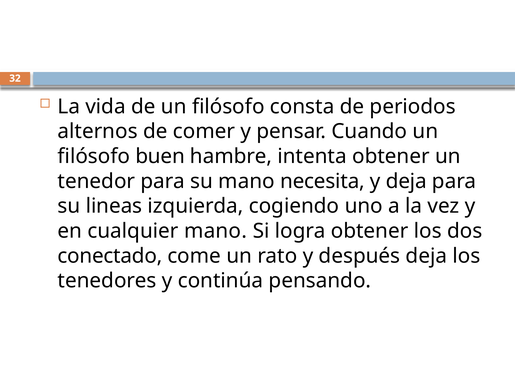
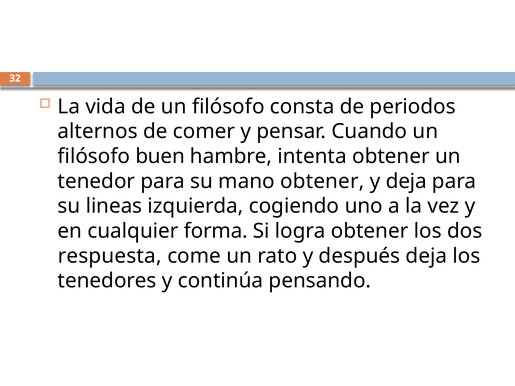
mano necesita: necesita -> obtener (322, 181)
cualquier mano: mano -> forma (216, 231)
conectado: conectado -> respuesta (110, 256)
